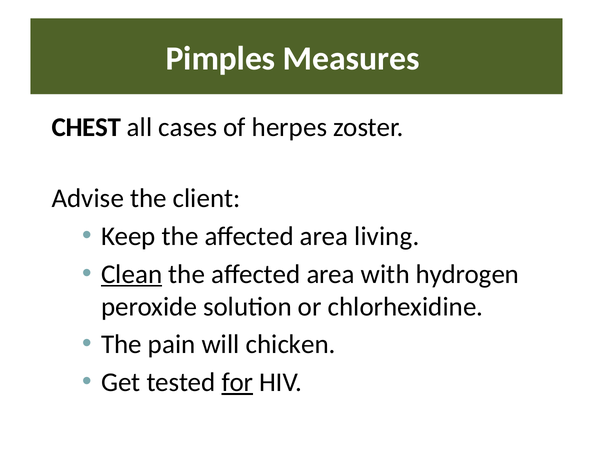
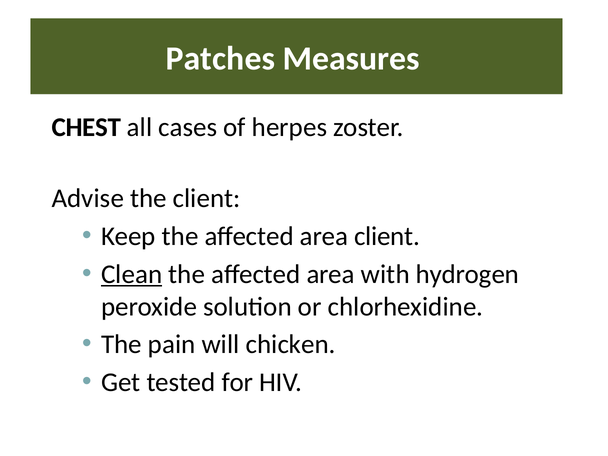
Pimples: Pimples -> Patches (220, 59)
area living: living -> client (387, 236)
for underline: present -> none (237, 382)
